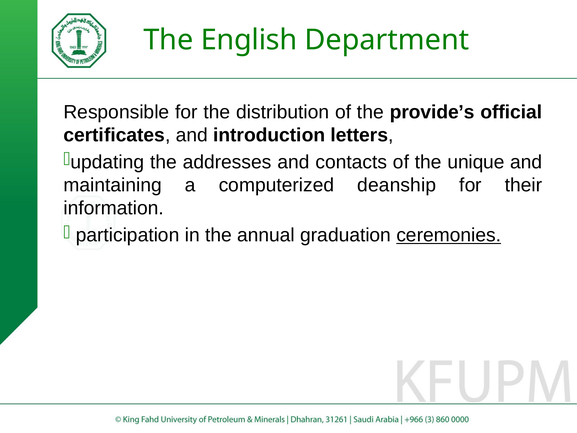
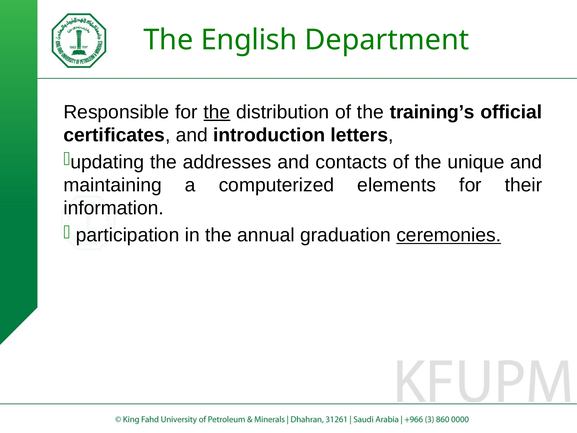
the underline: none -> present (217, 112)
provide’s: provide’s -> training’s (432, 112)
deanship: deanship -> elements (397, 185)
